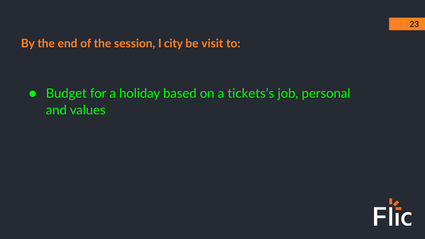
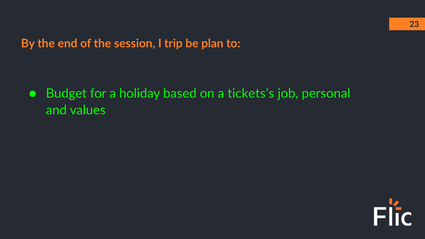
city: city -> trip (173, 44)
visit: visit -> plan (212, 44)
